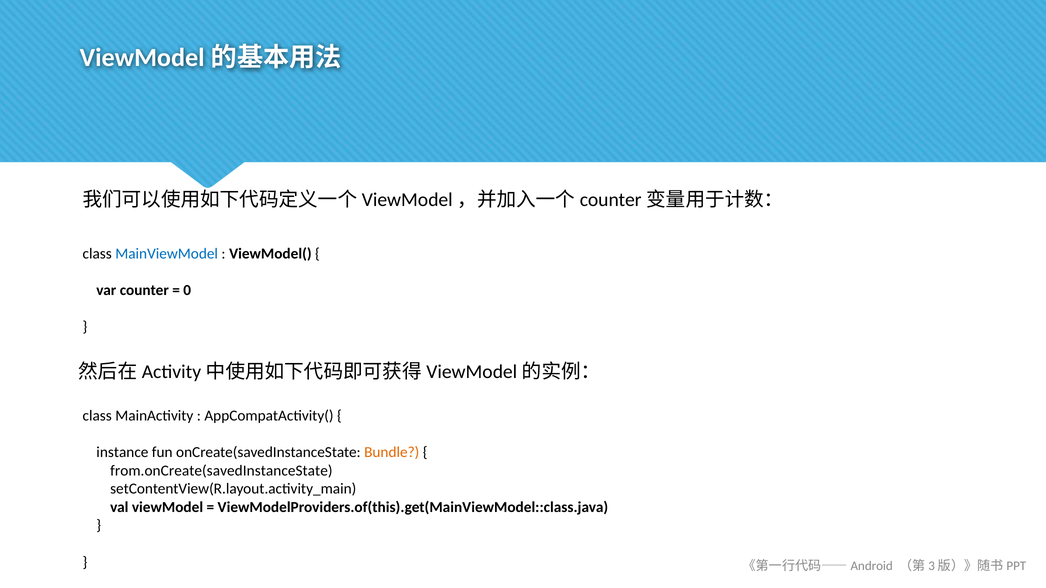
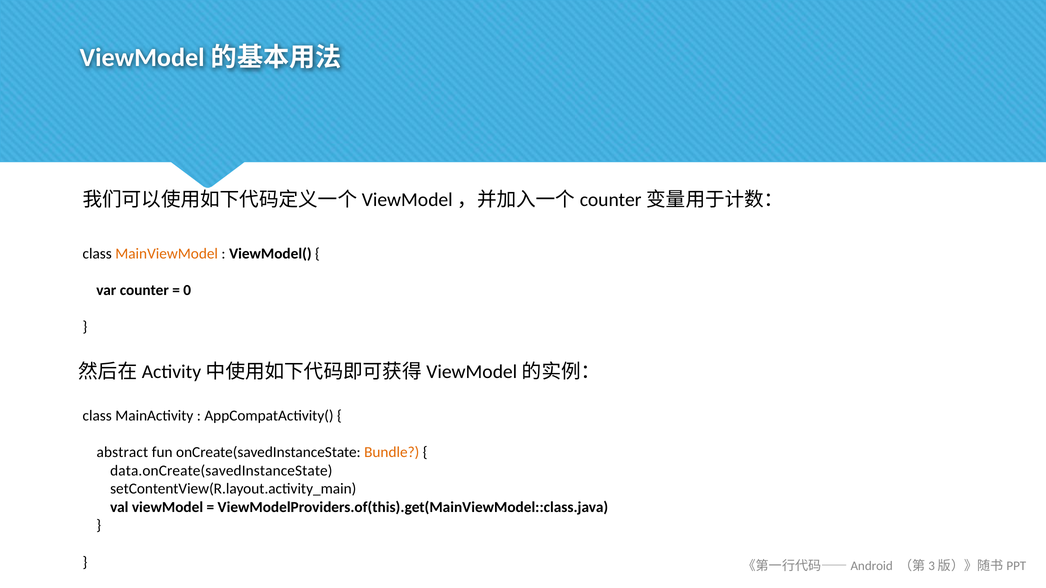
MainViewModel colour: blue -> orange (167, 254)
instance: instance -> abstract (122, 453)
from.onCreate(savedInstanceState: from.onCreate(savedInstanceState -> data.onCreate(savedInstanceState (221, 471)
